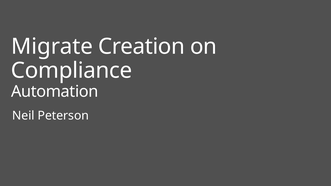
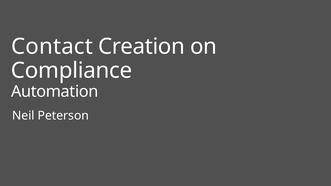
Migrate: Migrate -> Contact (52, 47)
